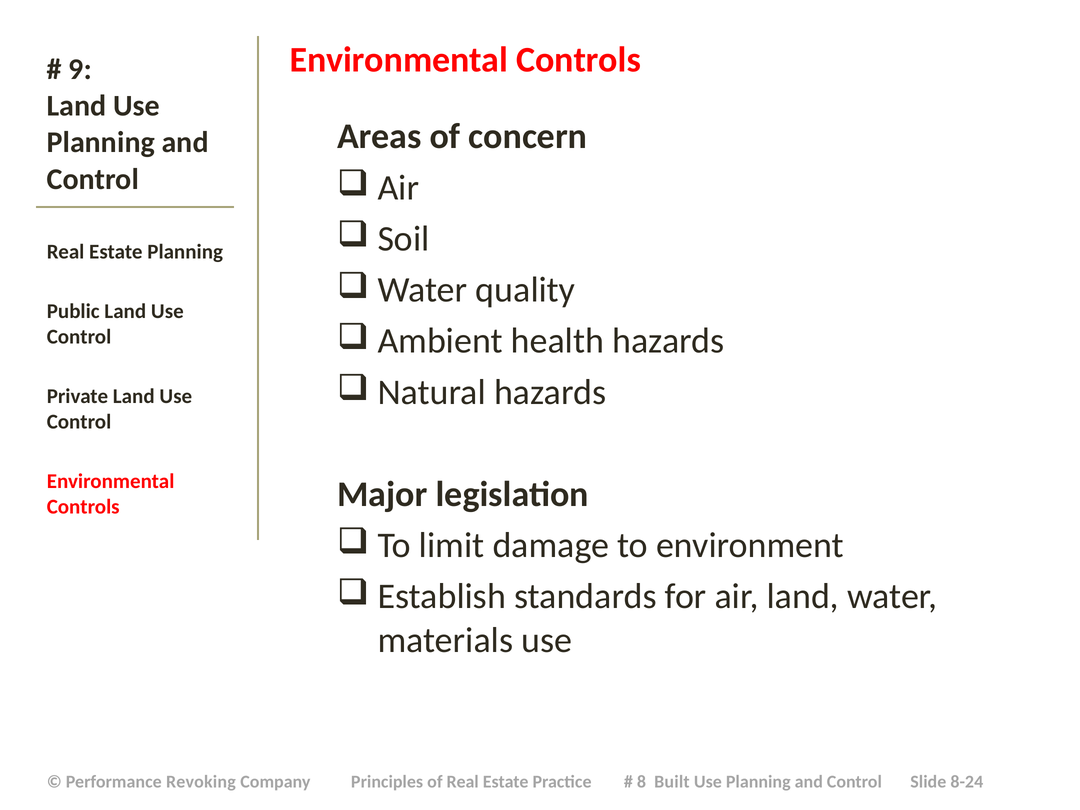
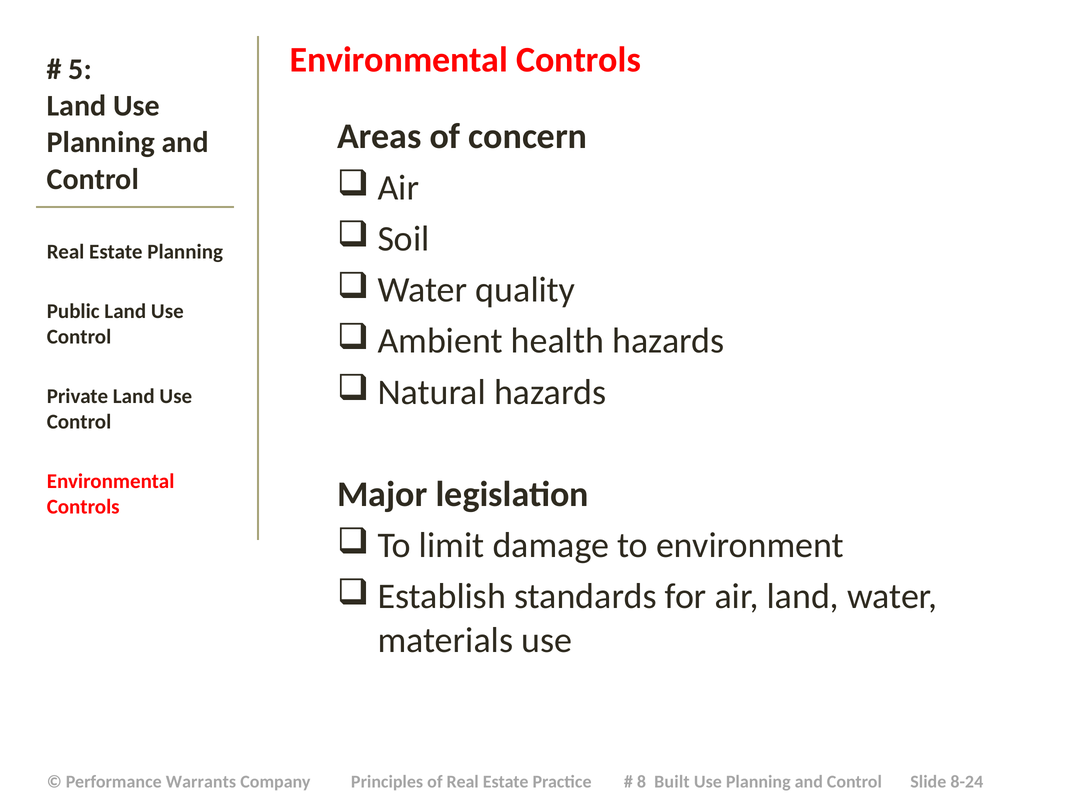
9: 9 -> 5 (80, 69)
Revoking: Revoking -> Warrants (201, 782)
